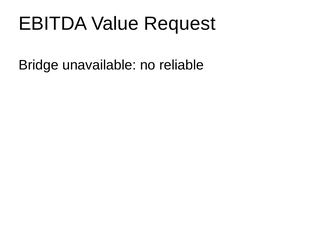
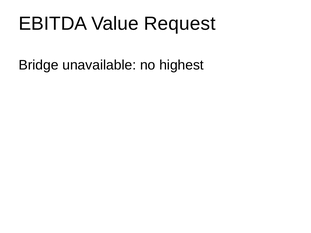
reliable: reliable -> highest (182, 65)
